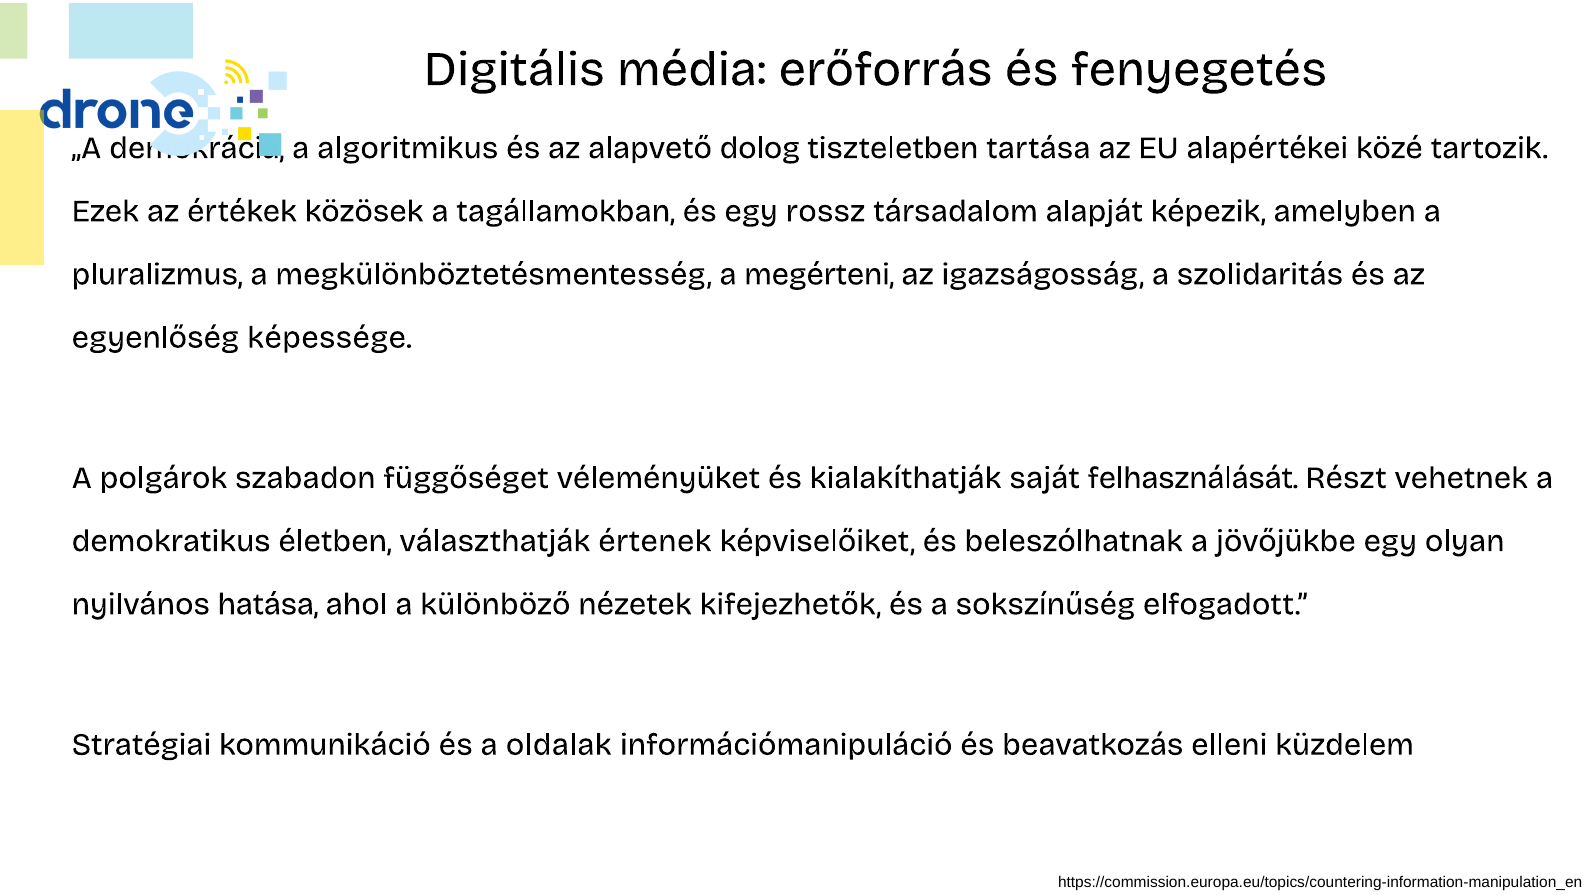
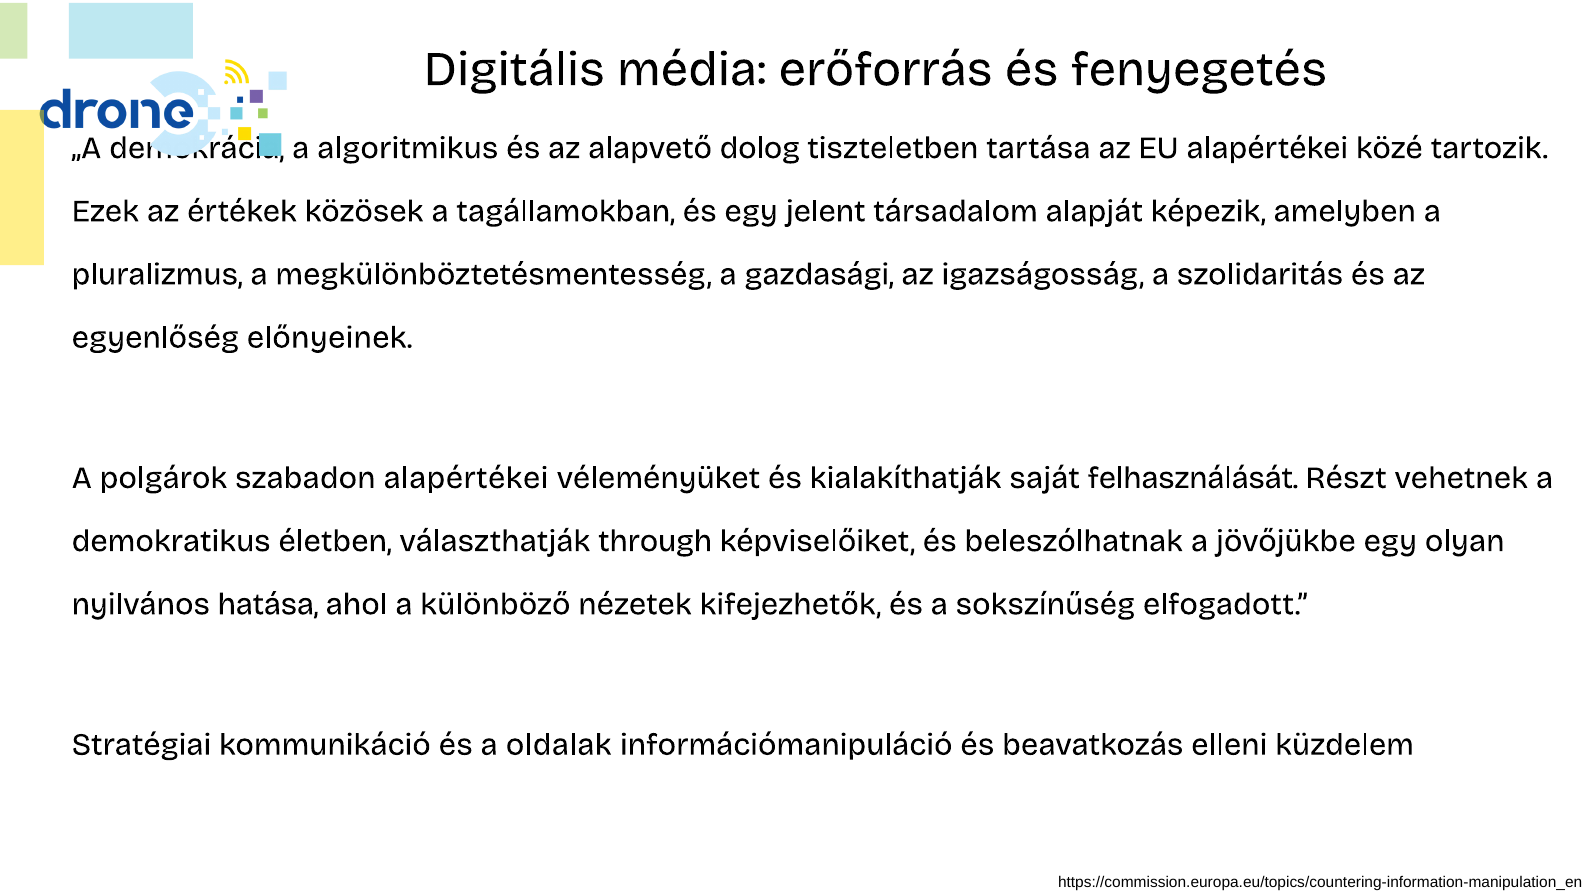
rossz: rossz -> jelent (826, 211)
megérteni: megérteni -> gazdasági (819, 274)
képessége: képessége -> előnyeinek (330, 337)
szabadon függőséget: függőséget -> alapértékei (466, 478)
értenek: értenek -> through (655, 541)
